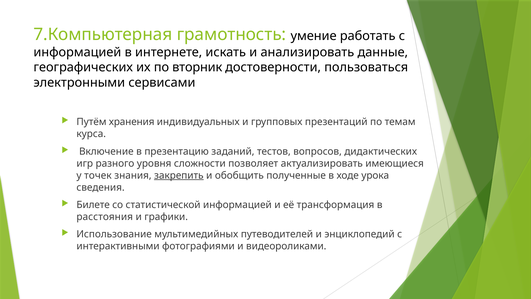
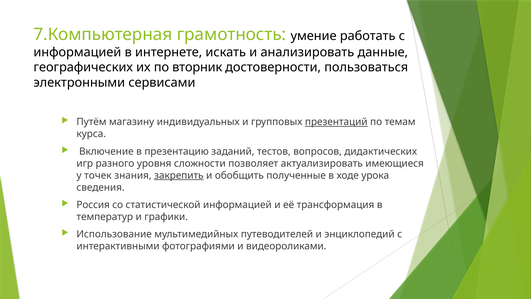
хранения: хранения -> магазину (132, 122)
презентаций underline: none -> present (336, 122)
Билете: Билете -> Россия (93, 205)
расстояния: расстояния -> температур (105, 217)
